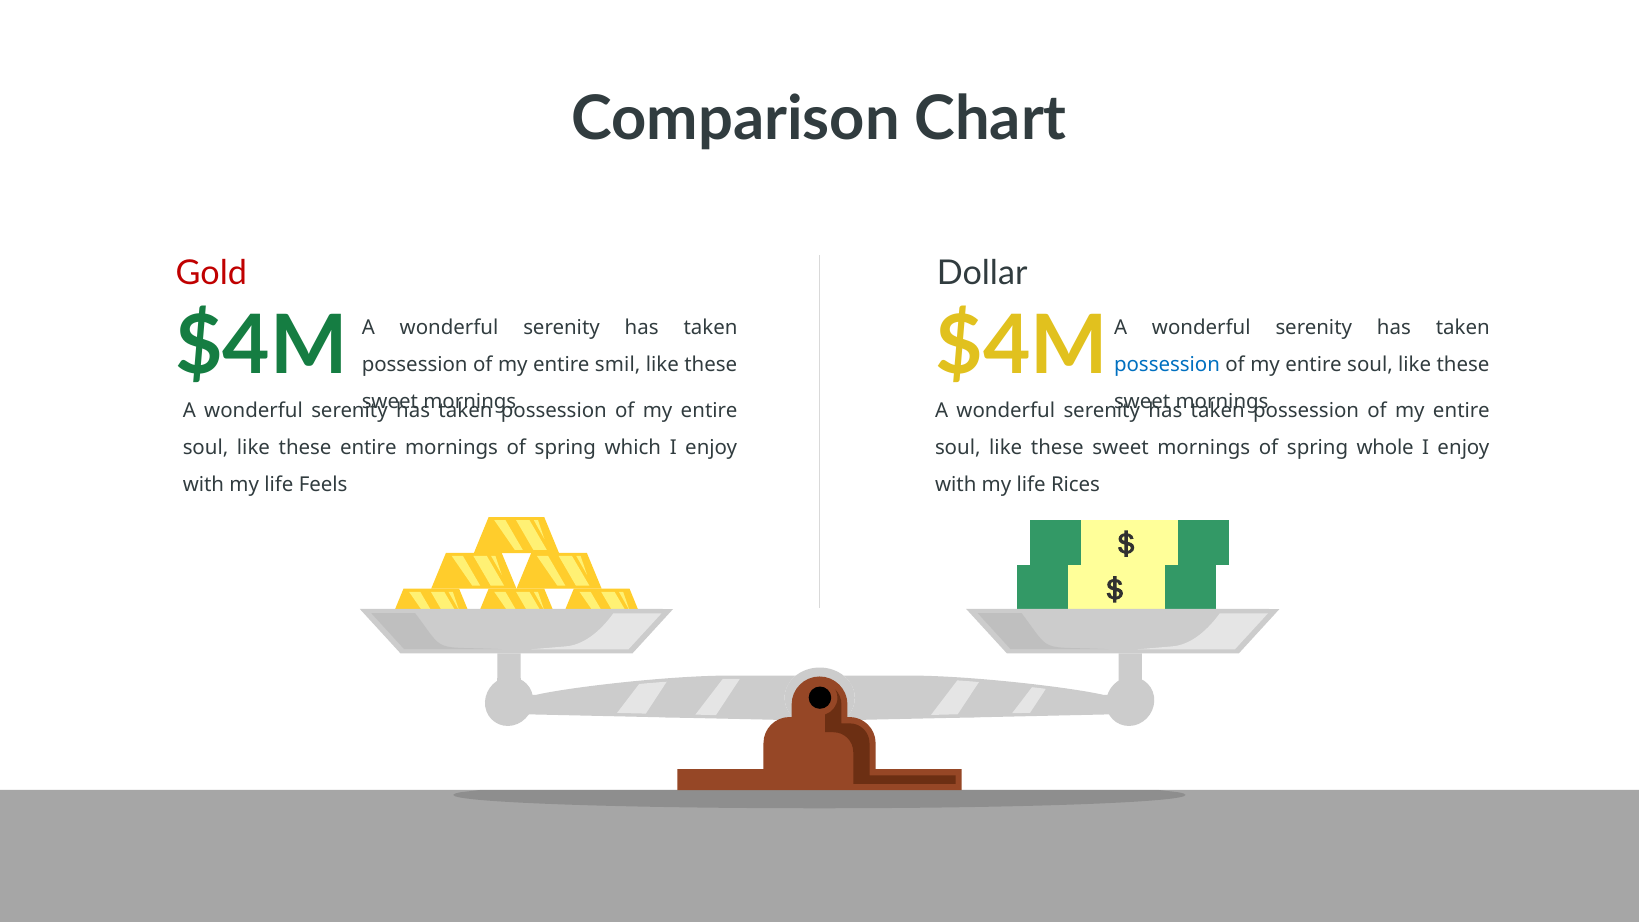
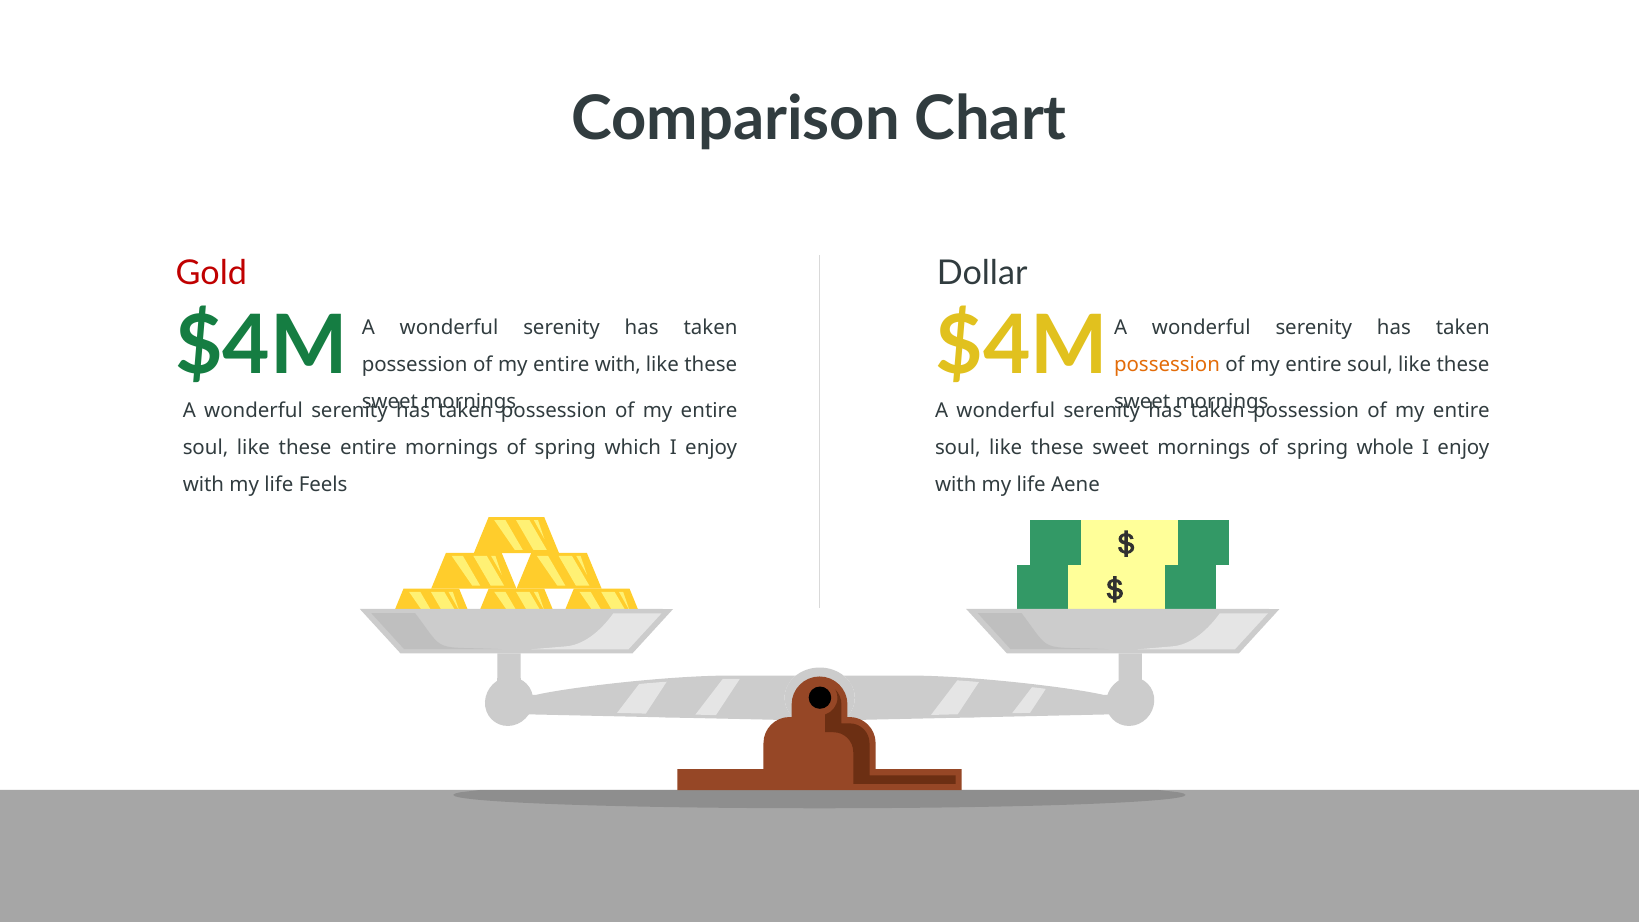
entire smil: smil -> with (618, 365)
possession colour: blue -> orange (1167, 365)
Rices: Rices -> Aene (1075, 485)
